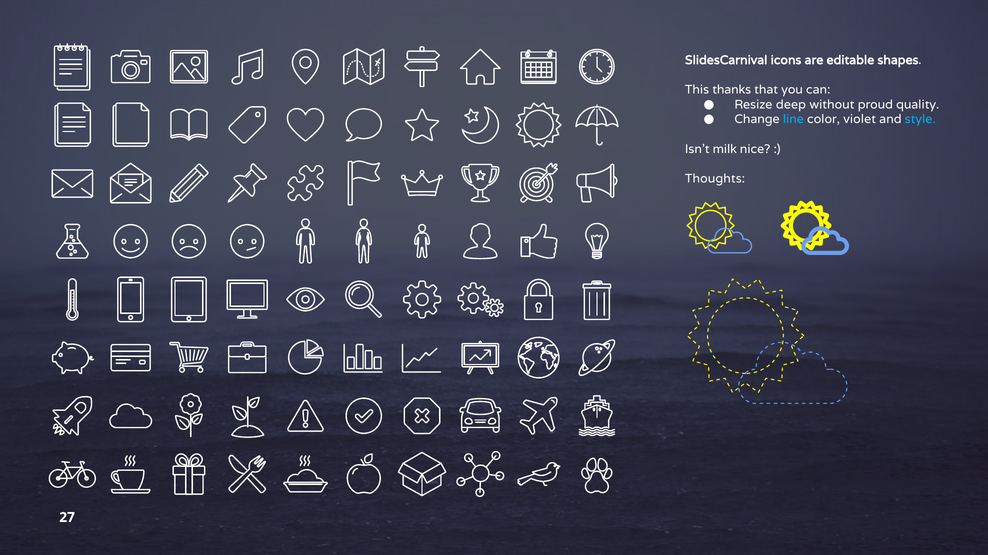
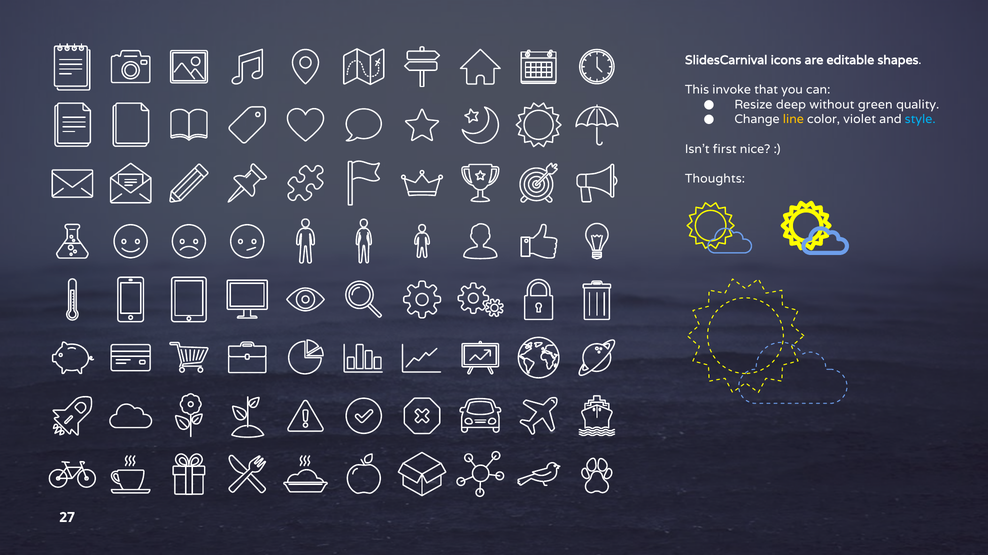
thanks: thanks -> invoke (732, 90)
proud: proud -> green (875, 105)
line colour: light blue -> yellow (793, 120)
milk: milk -> first (725, 149)
